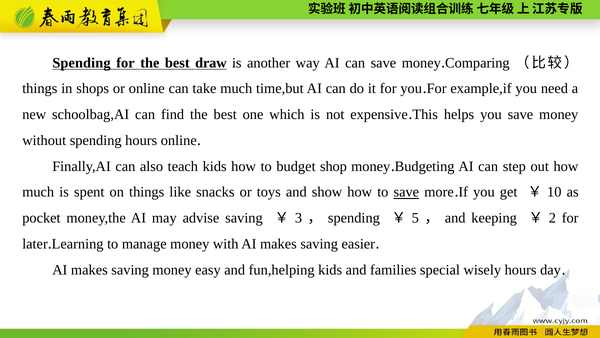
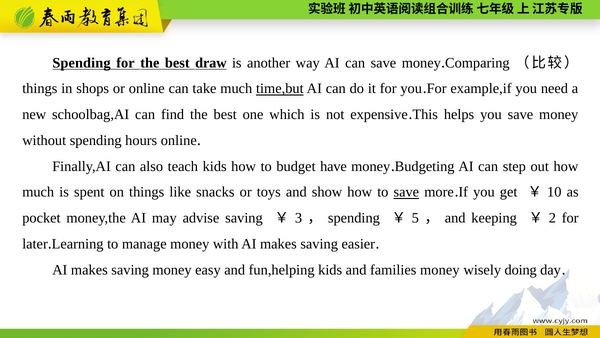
time,but underline: none -> present (280, 89)
shop: shop -> have (333, 166)
families special: special -> money (440, 270)
wisely hours: hours -> doing (521, 270)
